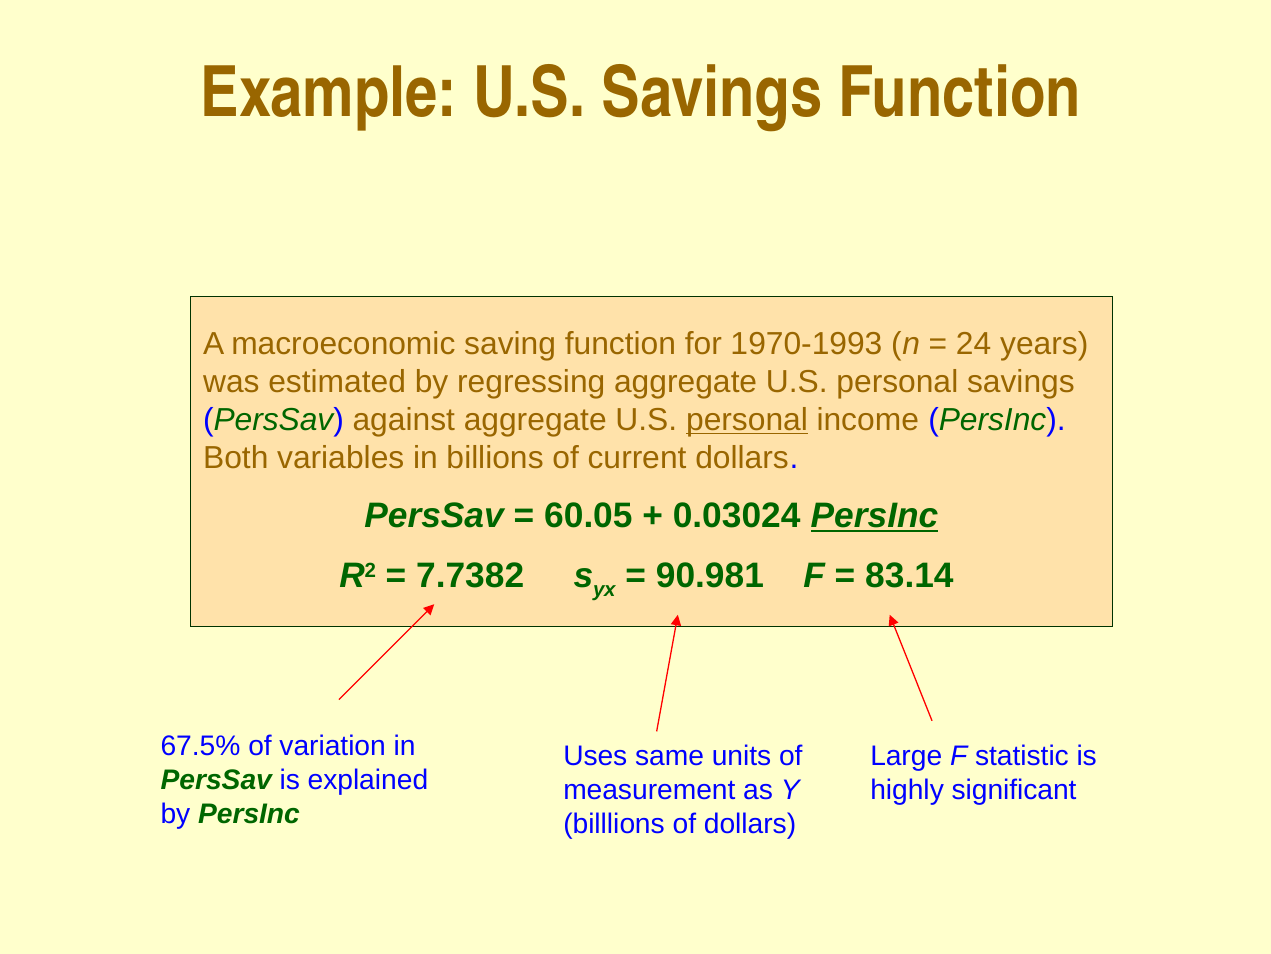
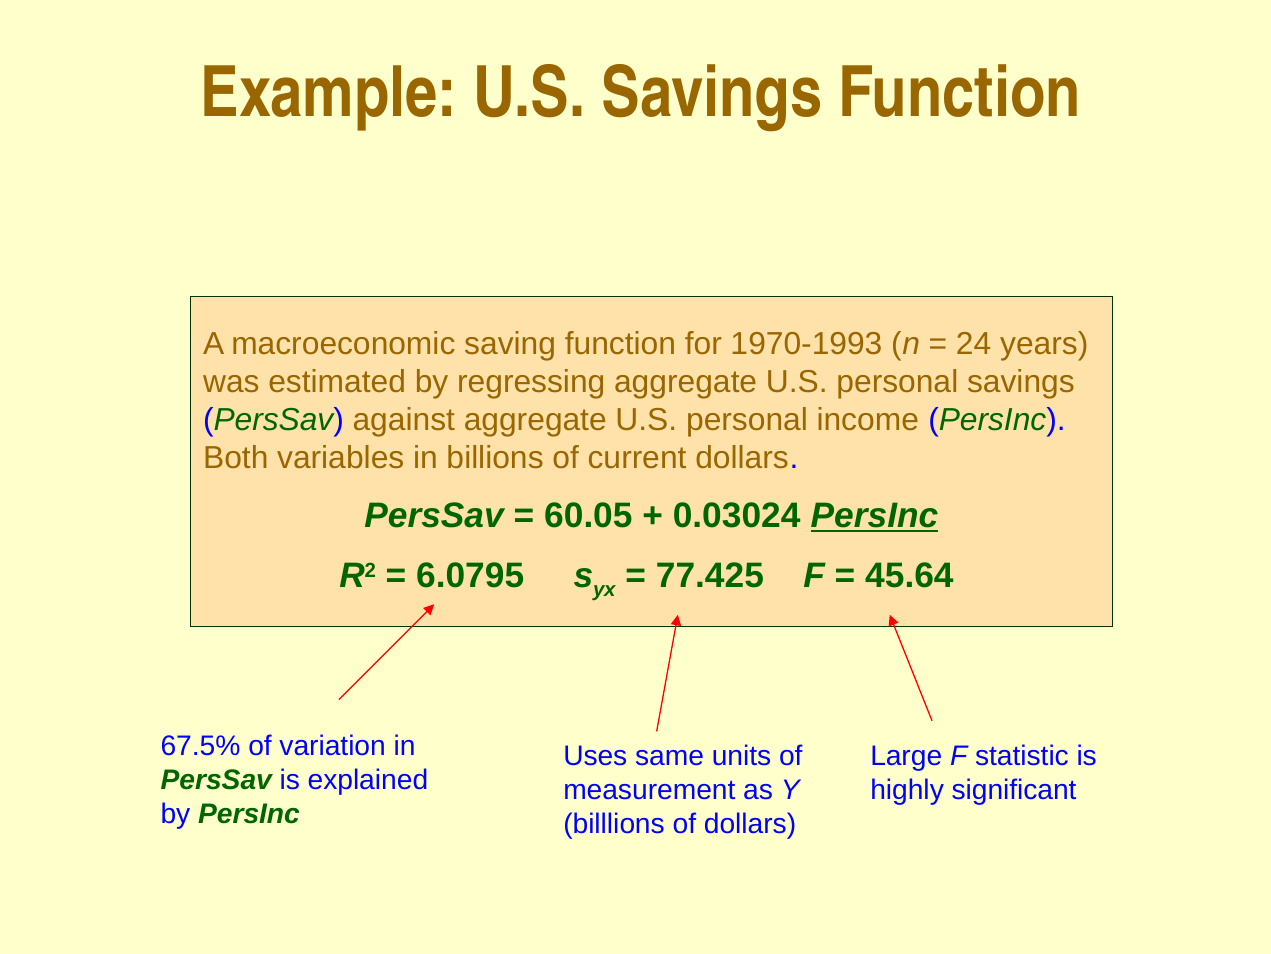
personal underline: present -> none (747, 420)
7.7382: 7.7382 -> 6.0795 (470, 576)
90.981: 90.981 -> 77.425 (710, 576)
83.14: 83.14 -> 45.64 (909, 576)
